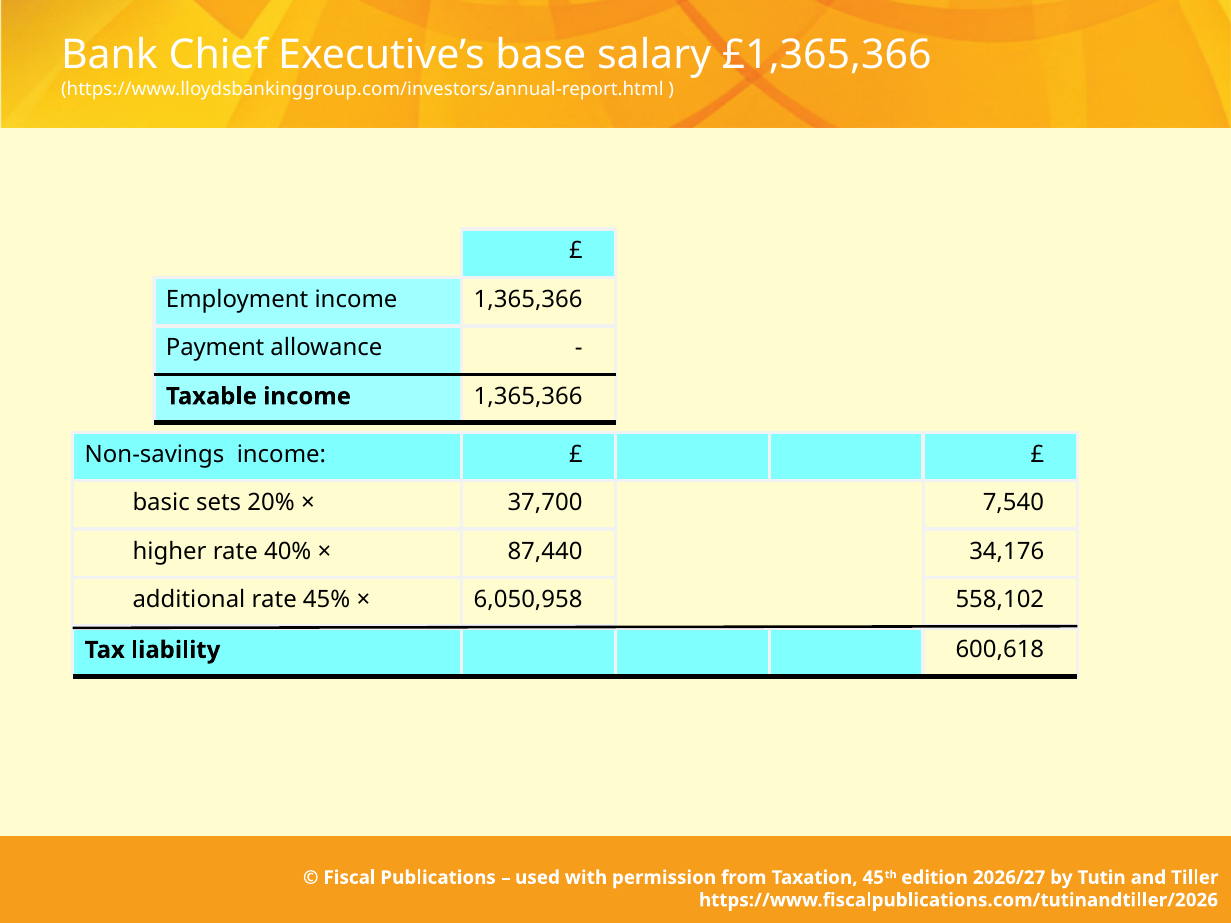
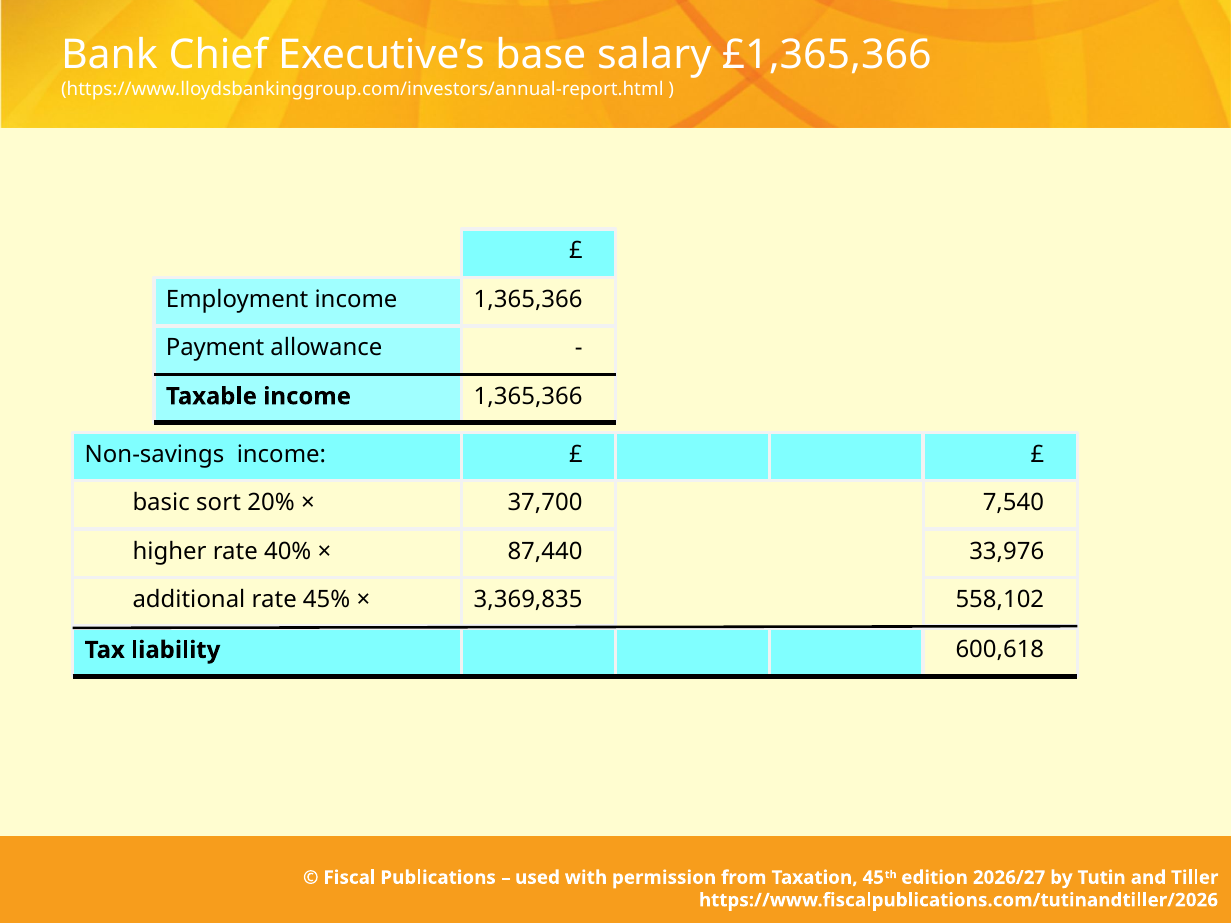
sets: sets -> sort (219, 503)
34,176: 34,176 -> 33,976 (1007, 551)
6,050,958: 6,050,958 -> 3,369,835 (528, 600)
